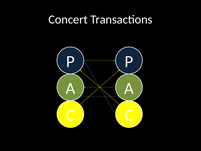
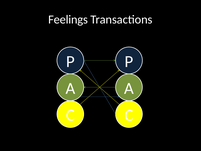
Concert: Concert -> Feelings (68, 19)
